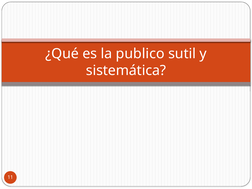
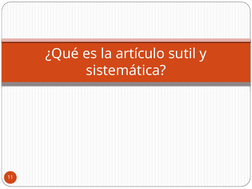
publico: publico -> artículo (140, 54)
